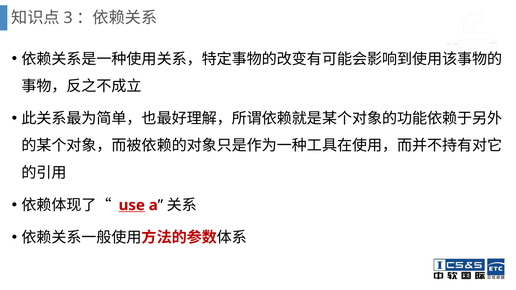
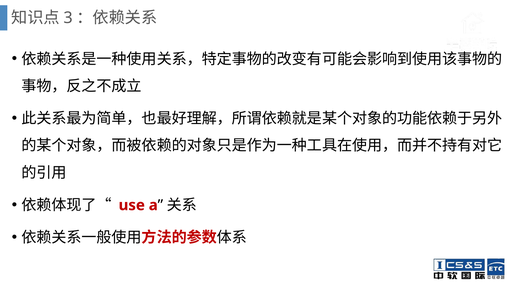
use underline: present -> none (132, 205)
